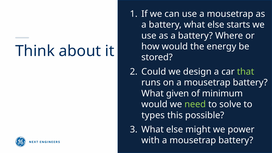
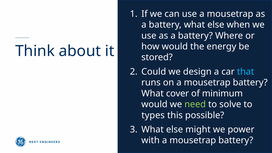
starts: starts -> when (238, 25)
that colour: light green -> light blue (246, 72)
given: given -> cover (178, 93)
